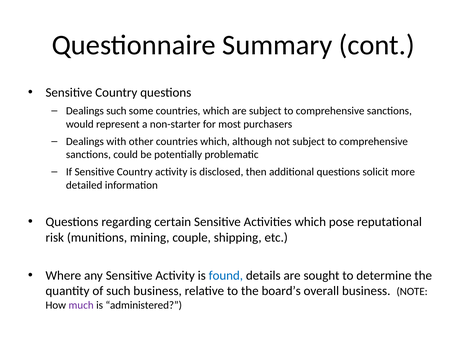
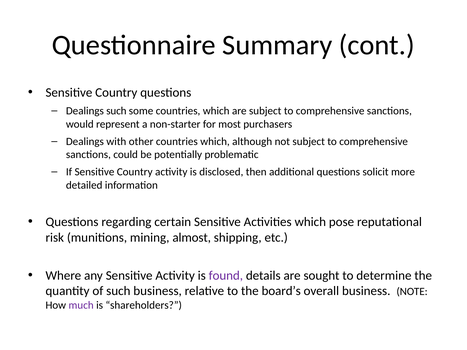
couple: couple -> almost (192, 238)
found colour: blue -> purple (226, 276)
administered: administered -> shareholders (144, 305)
